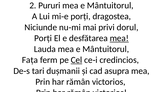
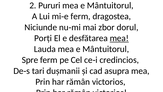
e porți: porți -> ferm (81, 16)
privi: privi -> zbor (107, 27)
Fața: Fața -> Spre (30, 60)
Cel underline: present -> none (76, 60)
